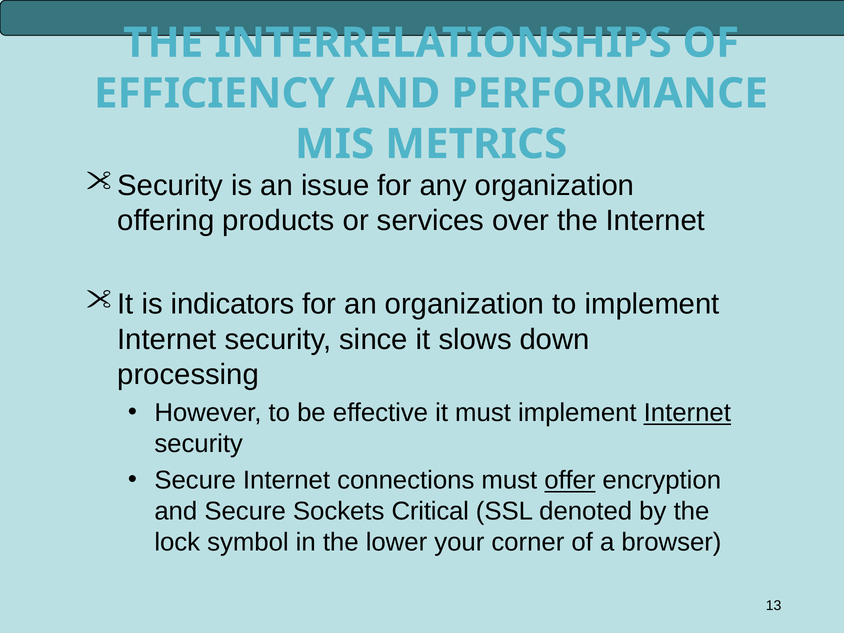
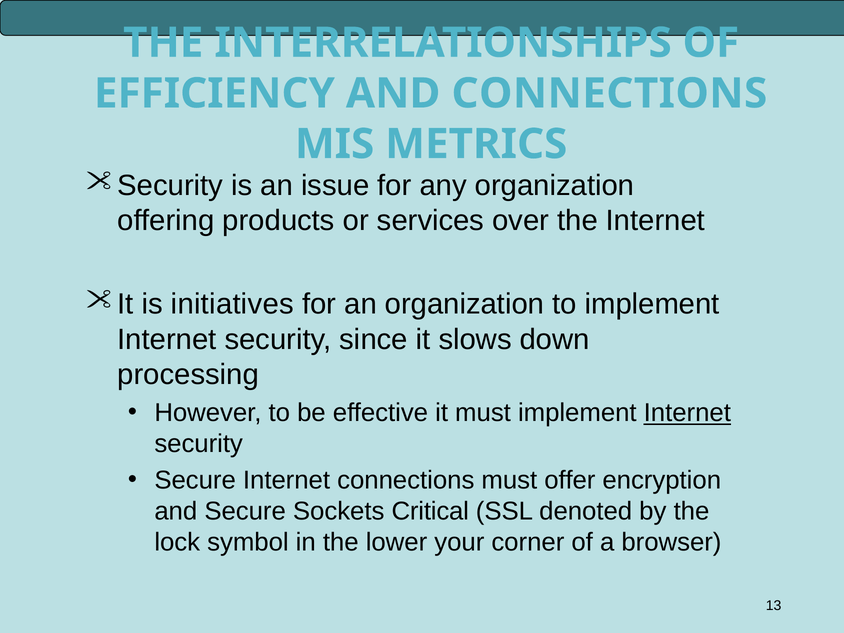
AND PERFORMANCE: PERFORMANCE -> CONNECTIONS (609, 94)
indicators: indicators -> initiatives (232, 304)
offer underline: present -> none (570, 480)
